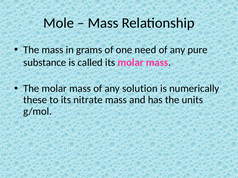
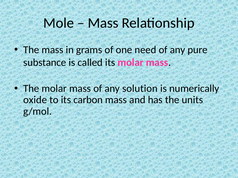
these: these -> oxide (35, 100)
nitrate: nitrate -> carbon (88, 100)
